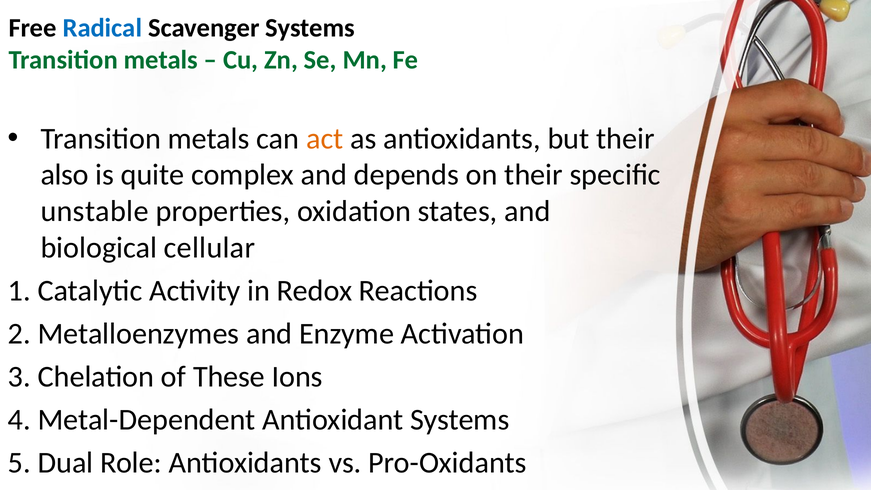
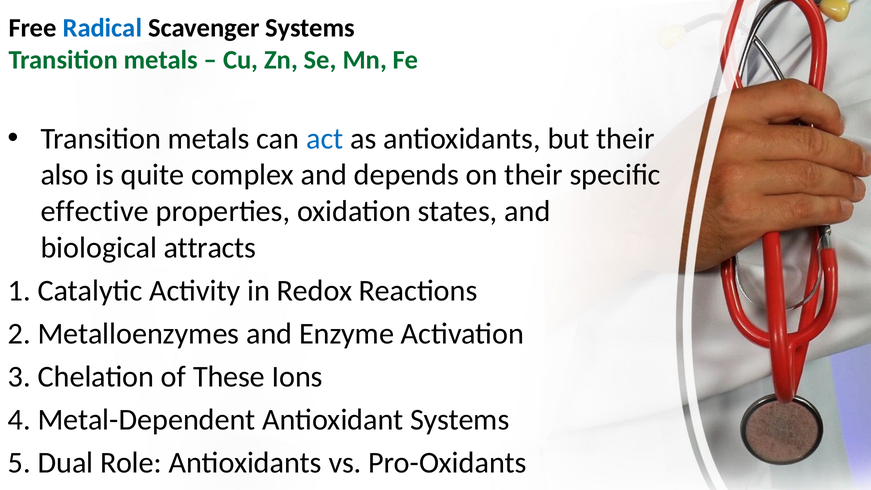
act colour: orange -> blue (325, 139)
unstable: unstable -> effective (95, 211)
cellular: cellular -> attracts (210, 248)
